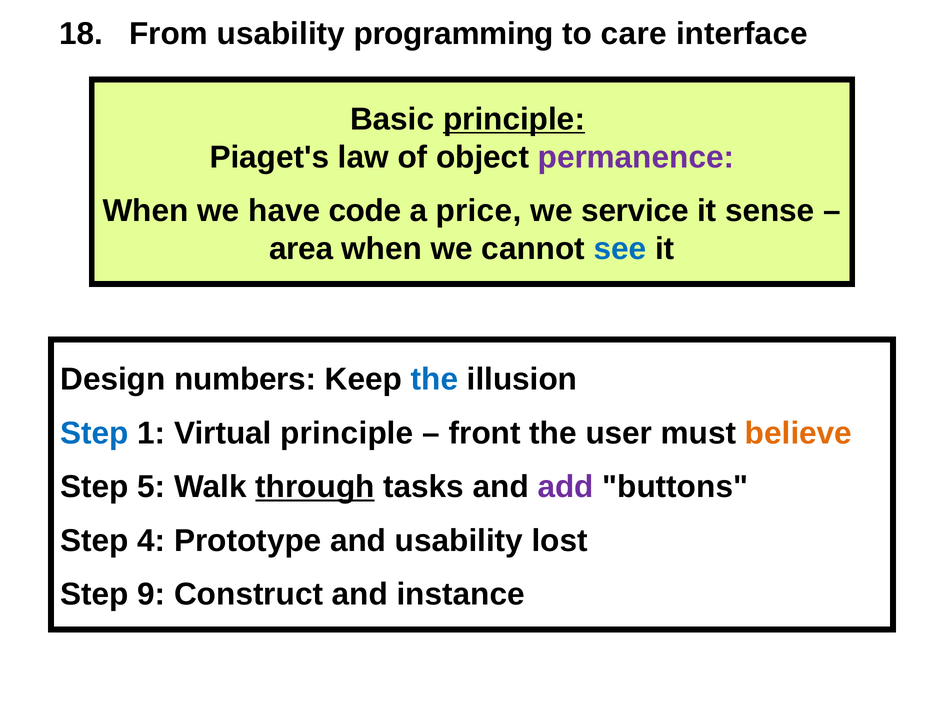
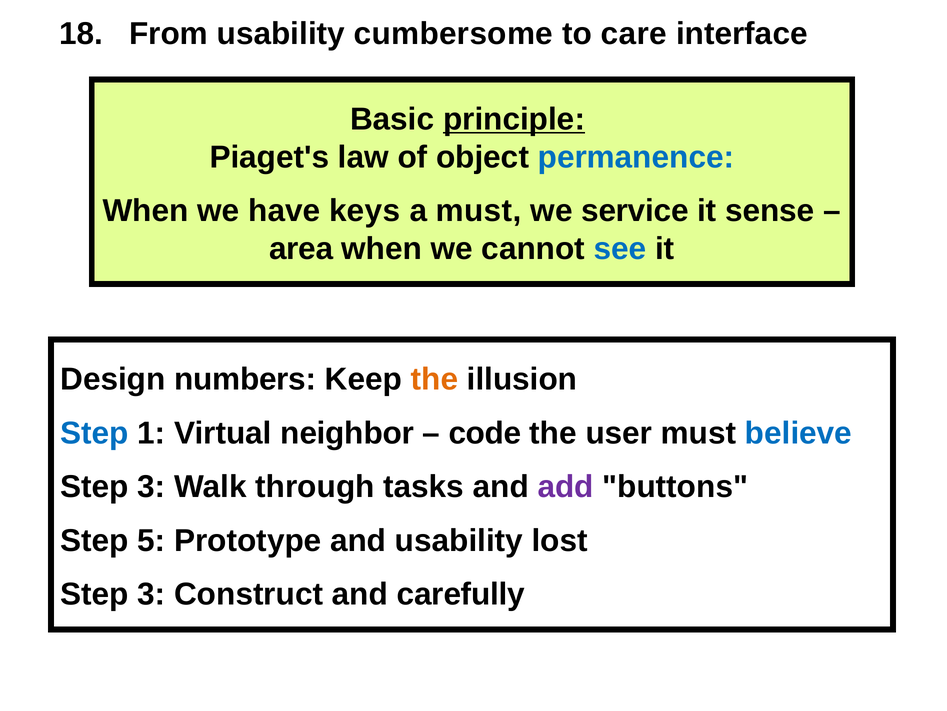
programming: programming -> cumbersome (453, 34)
permanence colour: purple -> blue (636, 157)
code: code -> keys (365, 211)
a price: price -> must (479, 211)
the colour: blue -> orange (434, 379)
Virtual principle: principle -> neighbor (347, 433)
front: front -> code (485, 433)
believe colour: orange -> blue (798, 433)
5: 5 -> 3 (151, 486)
through underline: present -> none (315, 486)
4: 4 -> 5 (151, 540)
9: 9 -> 3 (151, 594)
instance: instance -> carefully (461, 594)
